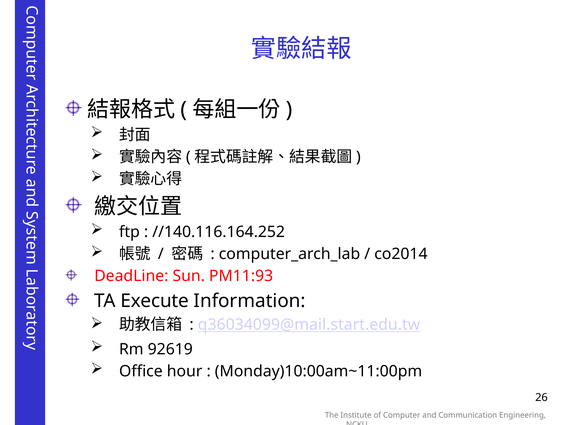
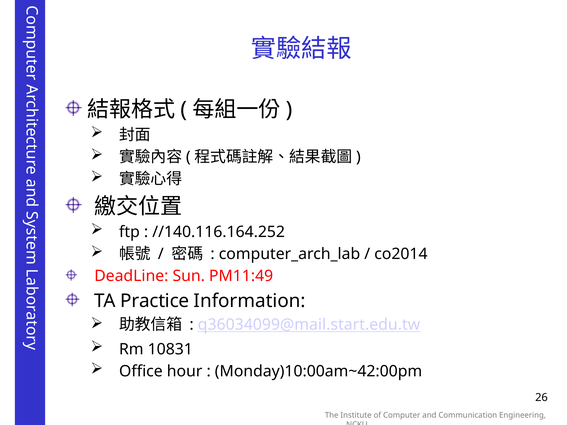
PM11:93: PM11:93 -> PM11:49 (241, 276)
Execute: Execute -> Practice (155, 301)
92619: 92619 -> 10831 (170, 349)
Monday)10:00am~11:00pm: Monday)10:00am~11:00pm -> Monday)10:00am~42:00pm (319, 371)
